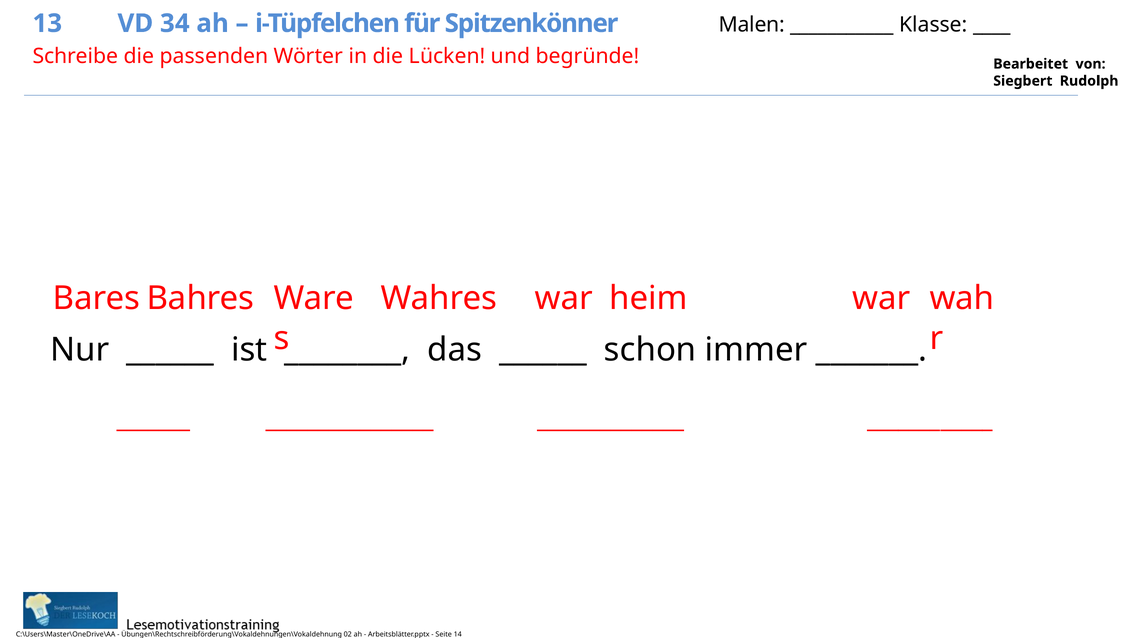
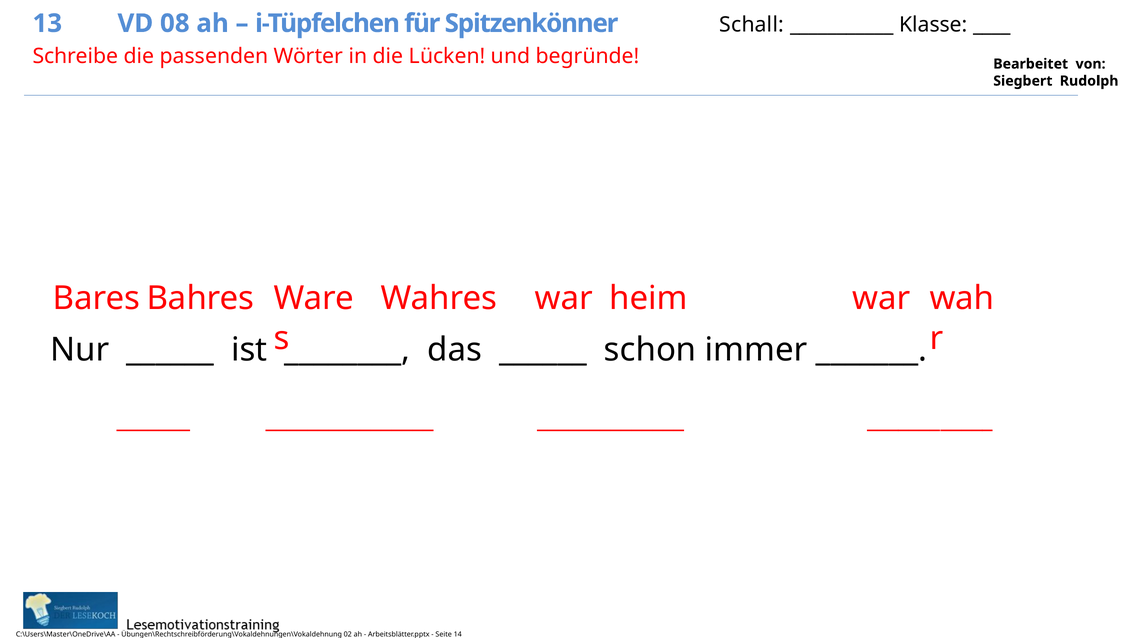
34: 34 -> 08 (175, 23)
Malen: Malen -> Schall (752, 25)
